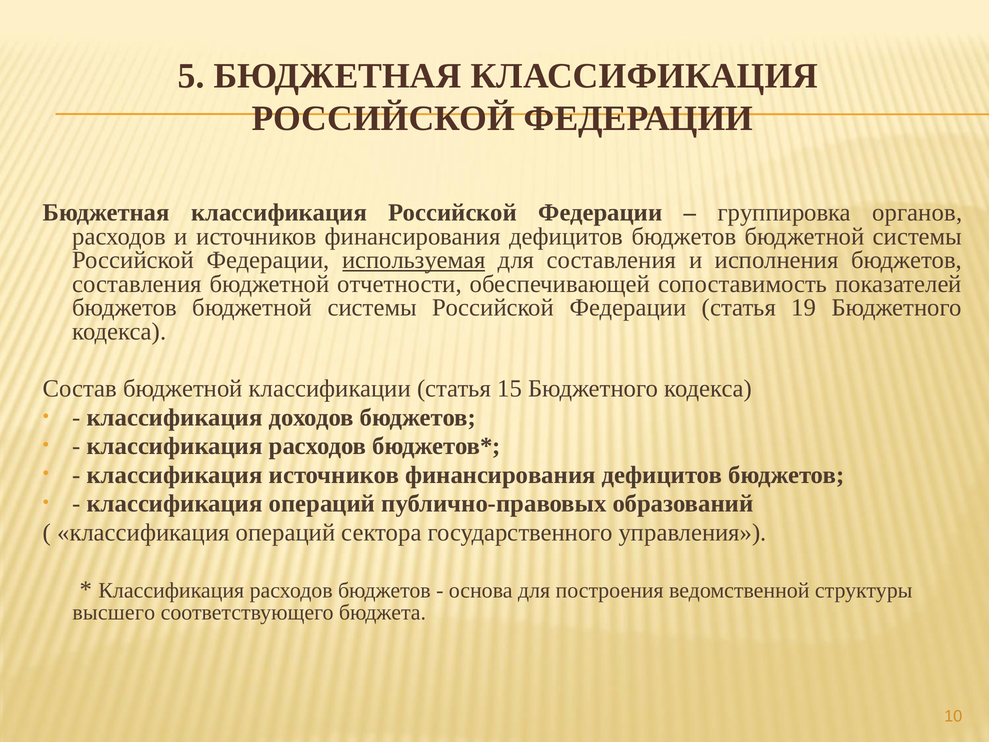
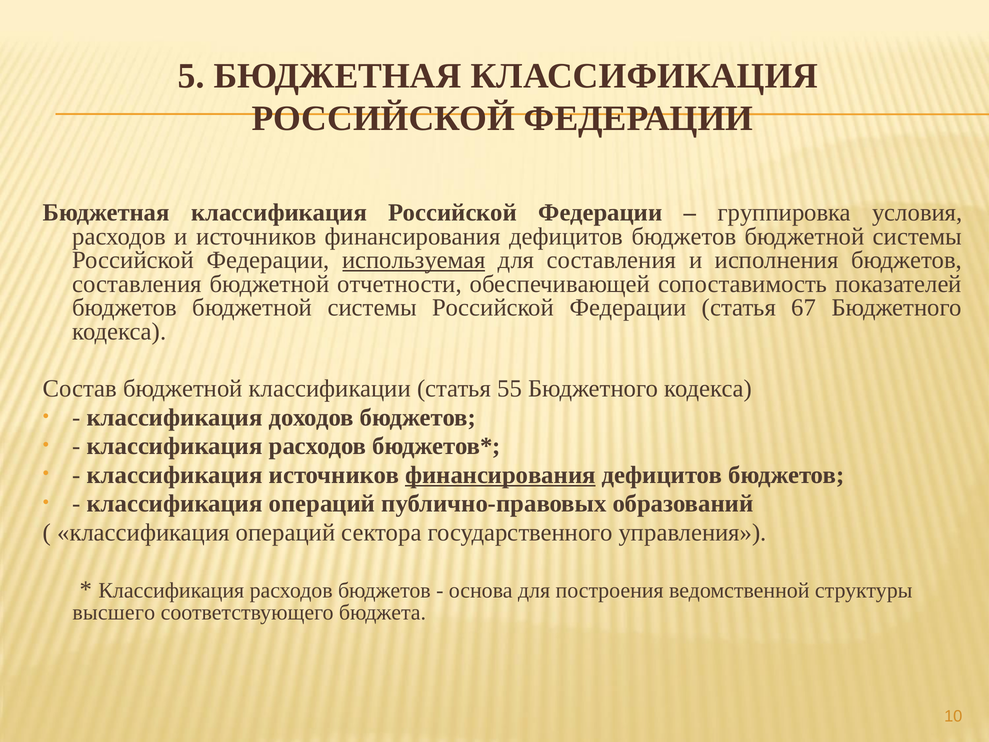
органов: органов -> условия (917, 213)
19: 19 -> 67 (804, 308)
15: 15 -> 55 (510, 389)
финансирования underline: none -> present (500, 475)
